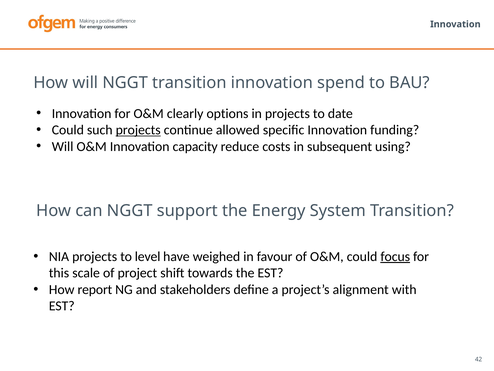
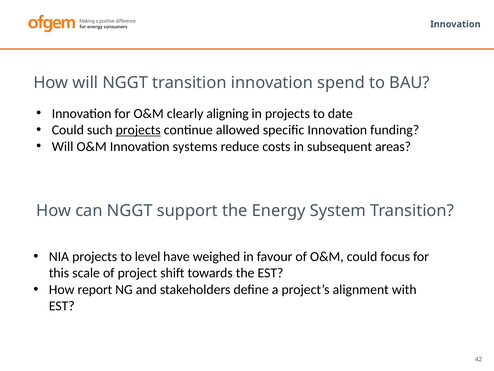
options: options -> aligning (228, 113)
capacity: capacity -> systems (195, 146)
using: using -> areas (393, 146)
focus underline: present -> none (395, 256)
